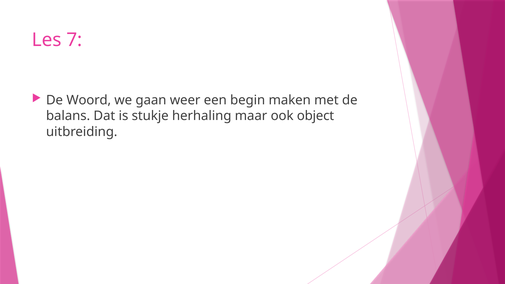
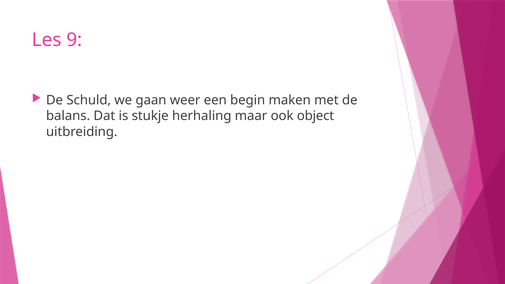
7: 7 -> 9 (74, 40)
Woord: Woord -> Schuld (89, 100)
